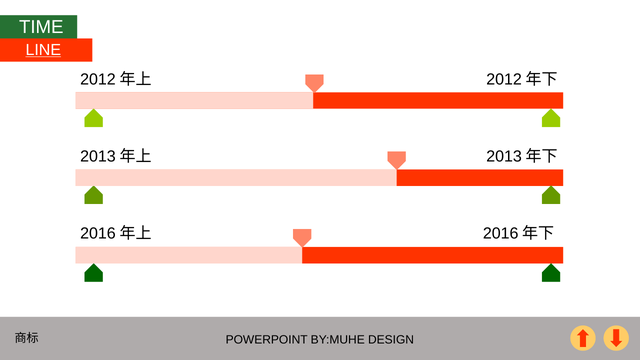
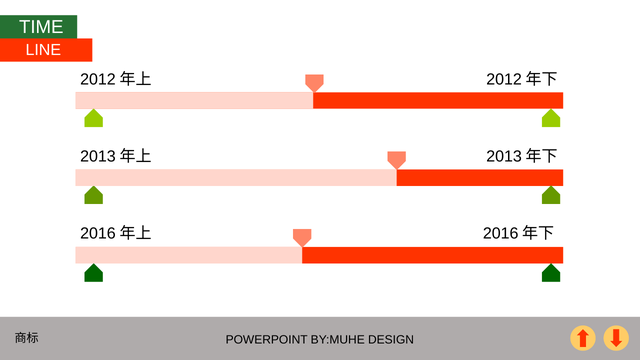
LINE underline: present -> none (43, 50)
